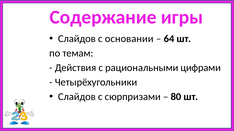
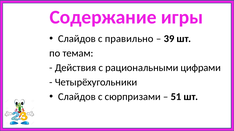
основании: основании -> правильно (129, 39)
64: 64 -> 39 (169, 39)
80: 80 -> 51 (176, 97)
